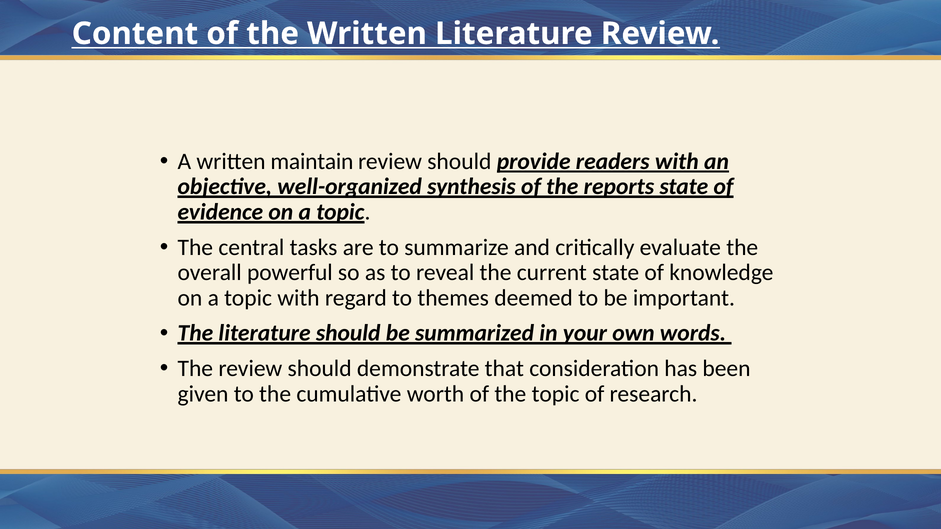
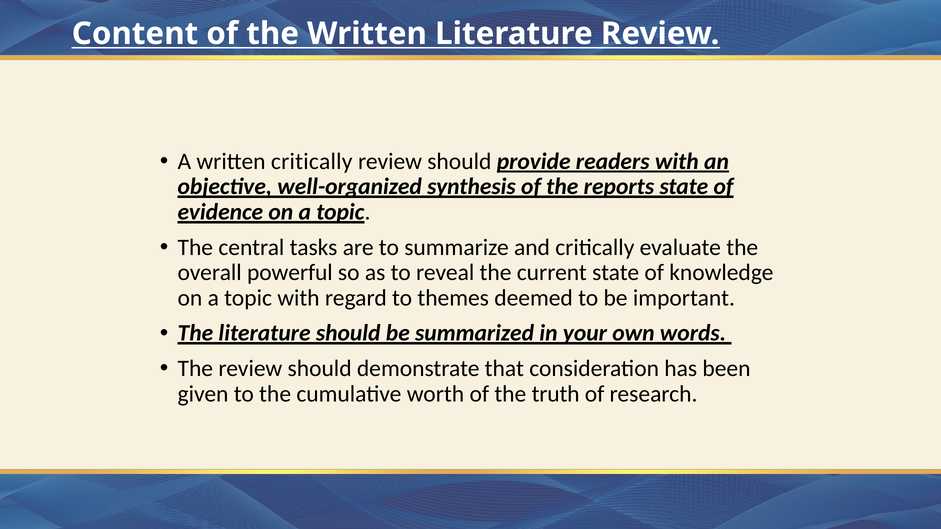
written maintain: maintain -> critically (312, 161)
the topic: topic -> truth (556, 394)
